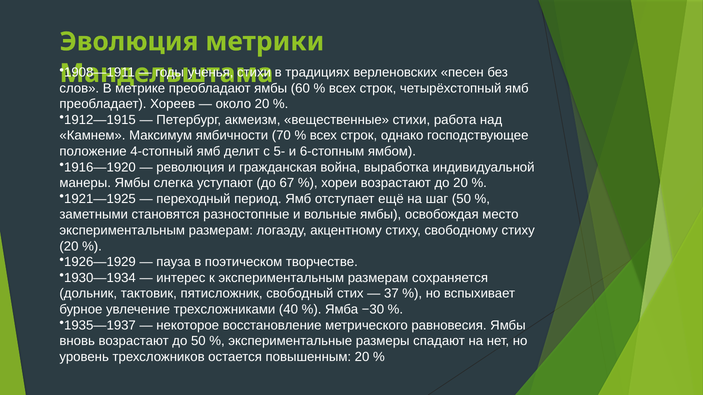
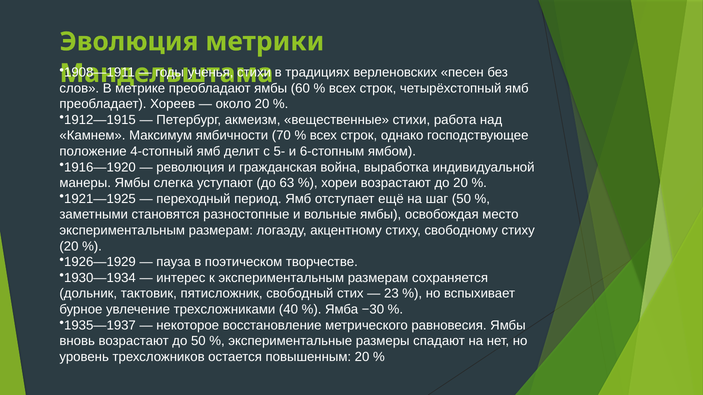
67: 67 -> 63 (287, 183)
37: 37 -> 23 (391, 294)
